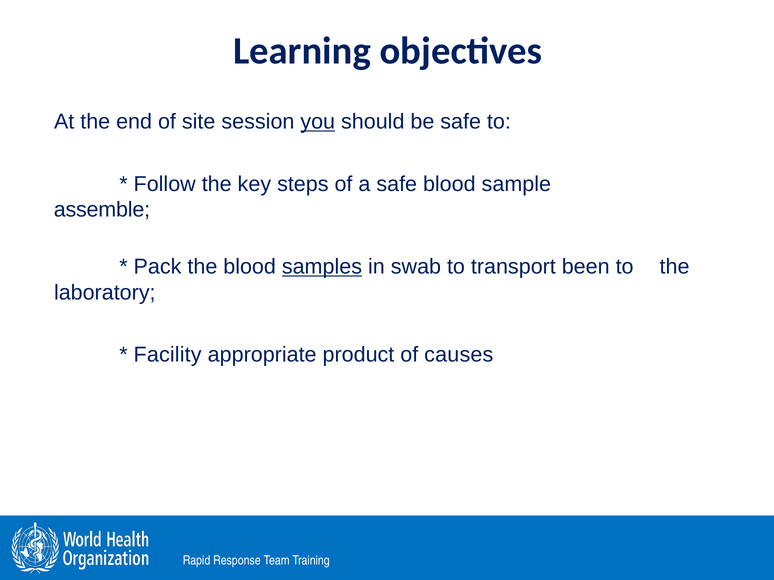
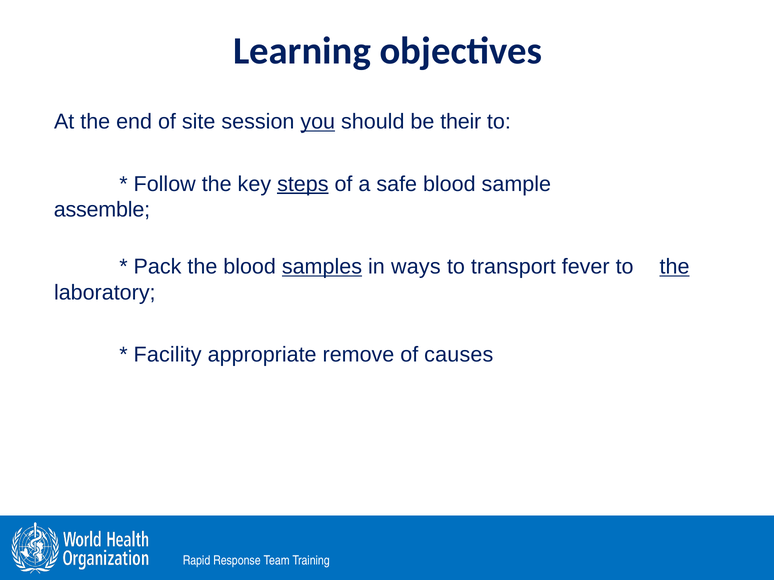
be safe: safe -> their (461, 122)
steps underline: none -> present (303, 184)
swab: swab -> ways (416, 267)
been: been -> fever (586, 267)
the underline: none -> present (675, 267)
product: product -> remove (358, 355)
